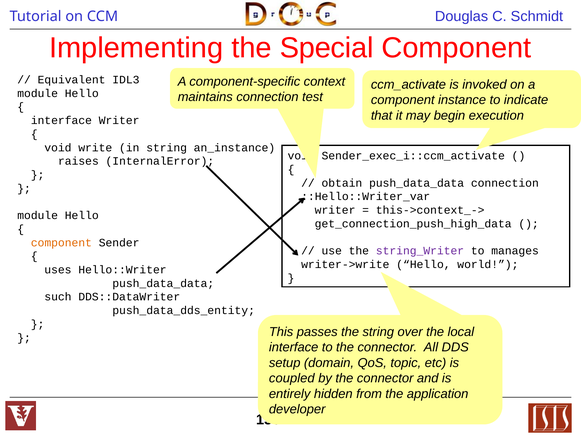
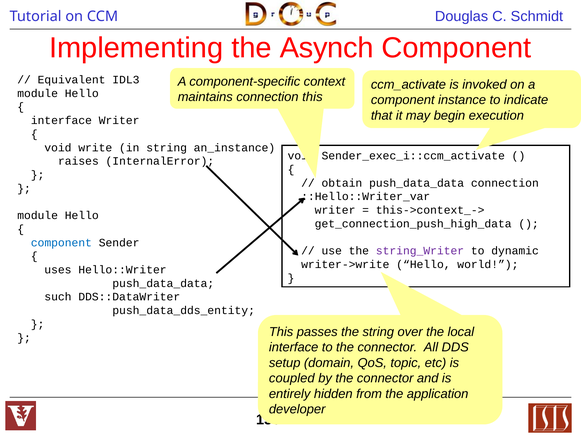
Special: Special -> Asynch (327, 48)
connection test: test -> this (312, 97)
component colour: orange -> blue (61, 242)
manages: manages -> dynamic (515, 251)
